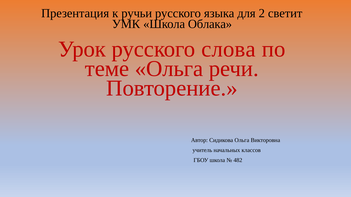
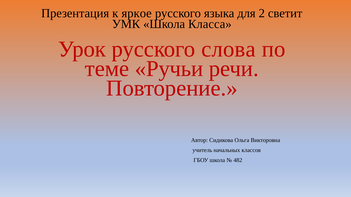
ручьи: ручьи -> яркое (137, 13)
Облака: Облака -> Класса (210, 24)
теме Ольга: Ольга -> Ручьи (169, 69)
